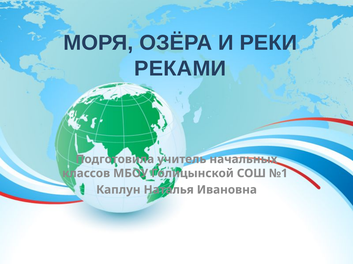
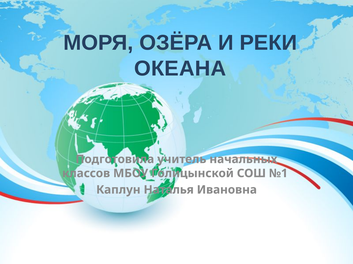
РЕКАМИ: РЕКАМИ -> ОКЕАНА (180, 69)
